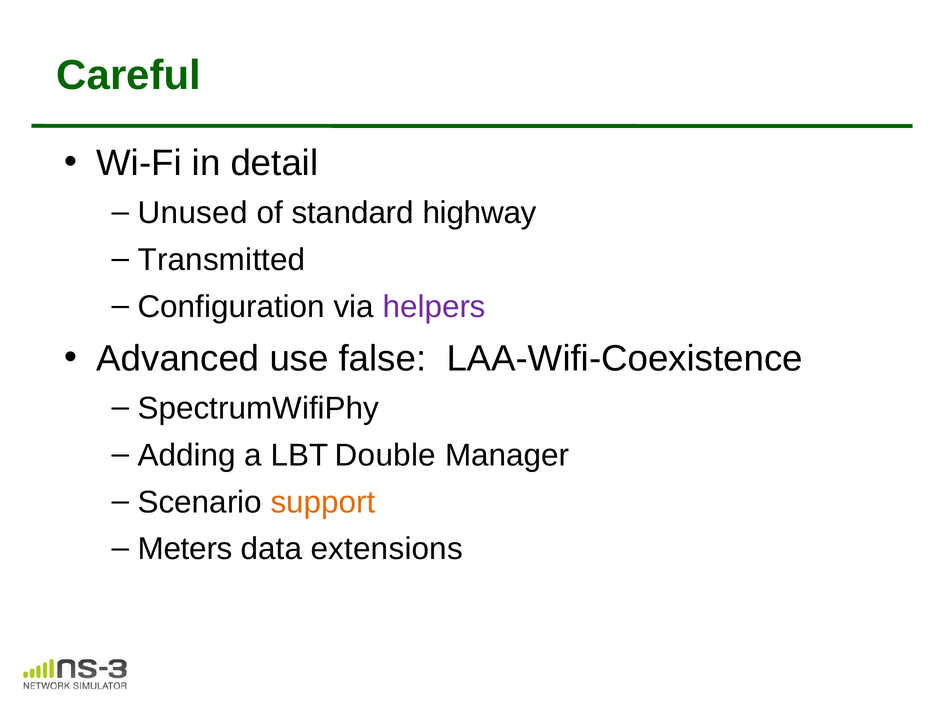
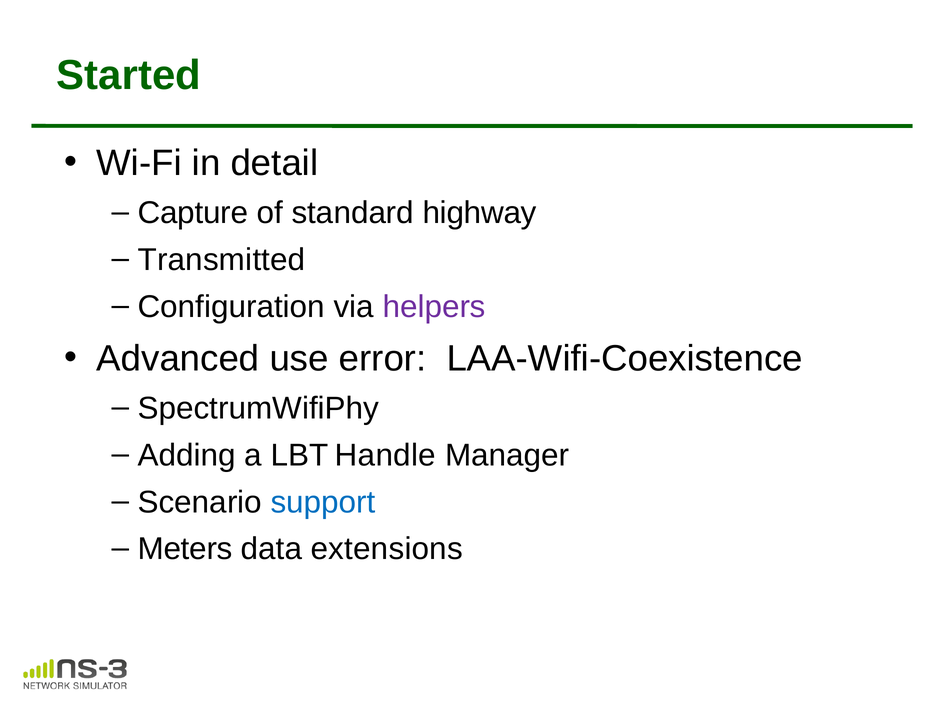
Careful: Careful -> Started (129, 75)
Unused: Unused -> Capture (193, 213)
false: false -> error (383, 359)
Double: Double -> Handle (385, 455)
support colour: orange -> blue (323, 502)
